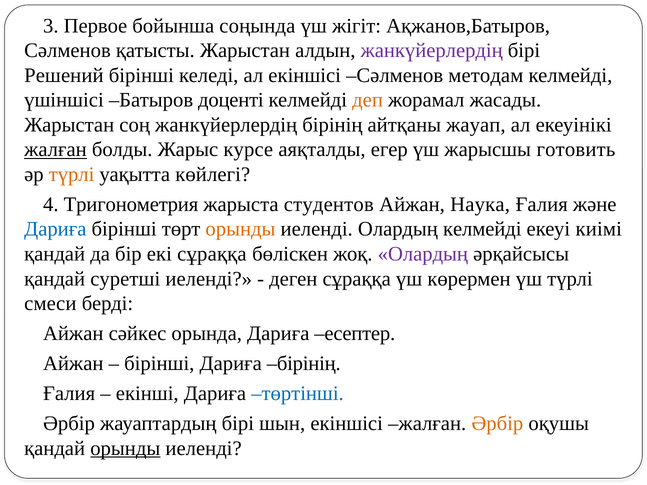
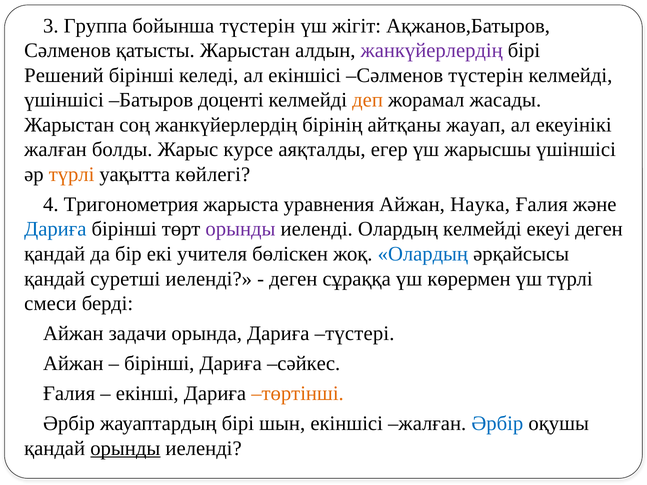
Первое: Первое -> Группа (95, 26)
бойынша соңында: соңында -> түстерін (257, 26)
Сәлменов методам: методам -> түстерін (486, 75)
жалған underline: present -> none (55, 150)
жарысшы готовить: готовить -> үшіншісі (576, 150)
студентов: студентов -> уравнения (329, 204)
орынды colour: orange -> purple (240, 229)
екеуі киімі: киімі -> деген (599, 229)
екі сұраққа: сұраққа -> учителя (212, 254)
Олардың colour: purple -> blue (423, 254)
сәйкес: сәйкес -> задачи (138, 334)
есептер: есептер -> түстері (355, 334)
Дариға бірінің: бірінің -> сәйкес (304, 364)
төртінші colour: blue -> orange (298, 394)
Әрбір colour: orange -> blue (497, 424)
